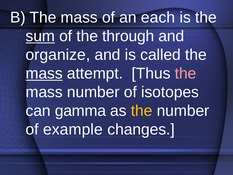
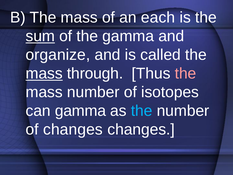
the through: through -> gamma (128, 36)
attempt: attempt -> through (95, 73)
the colour: yellow -> light blue (142, 111)
of example: example -> changes (73, 129)
